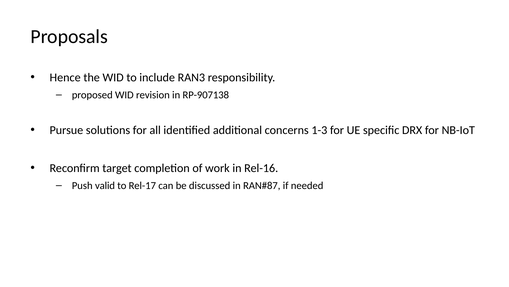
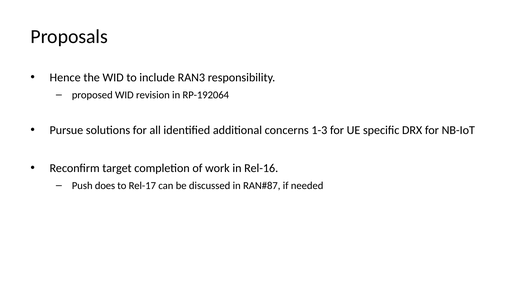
RP-907138: RP-907138 -> RP-192064 (206, 95)
valid: valid -> does (105, 185)
